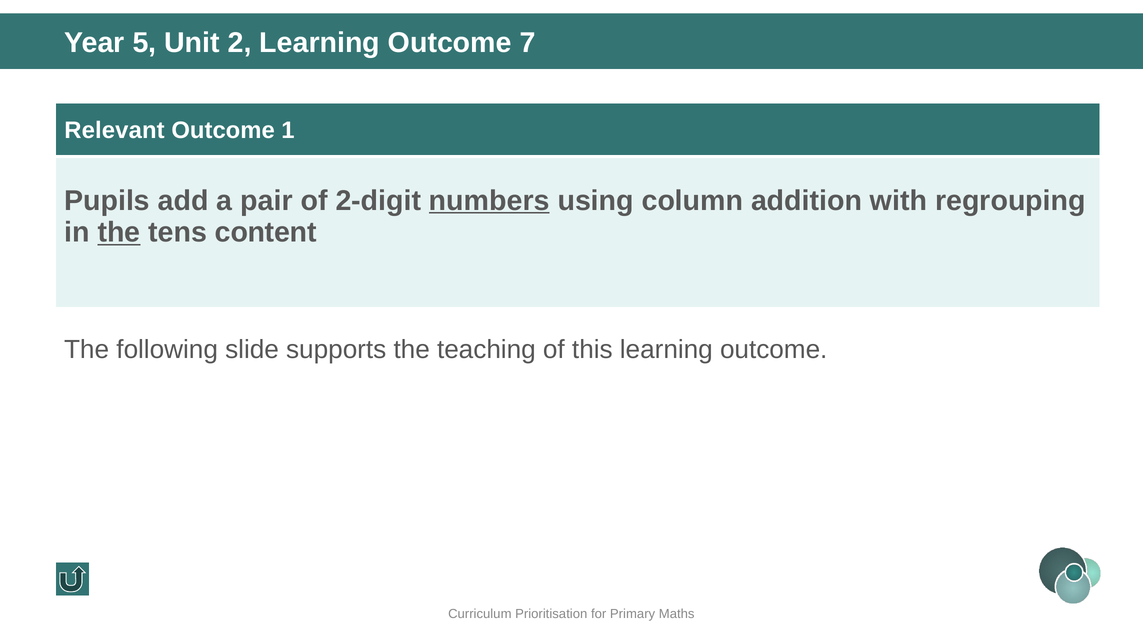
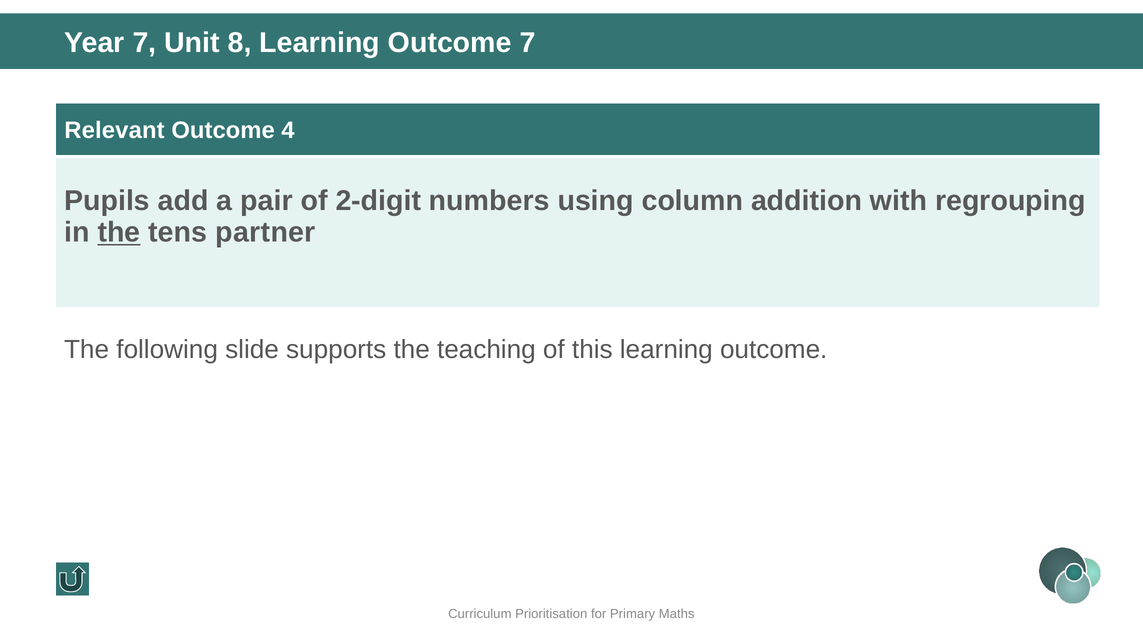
Year 5: 5 -> 7 (144, 43)
2: 2 -> 8 (239, 43)
1: 1 -> 4 (288, 130)
numbers underline: present -> none (489, 201)
content: content -> partner (266, 232)
